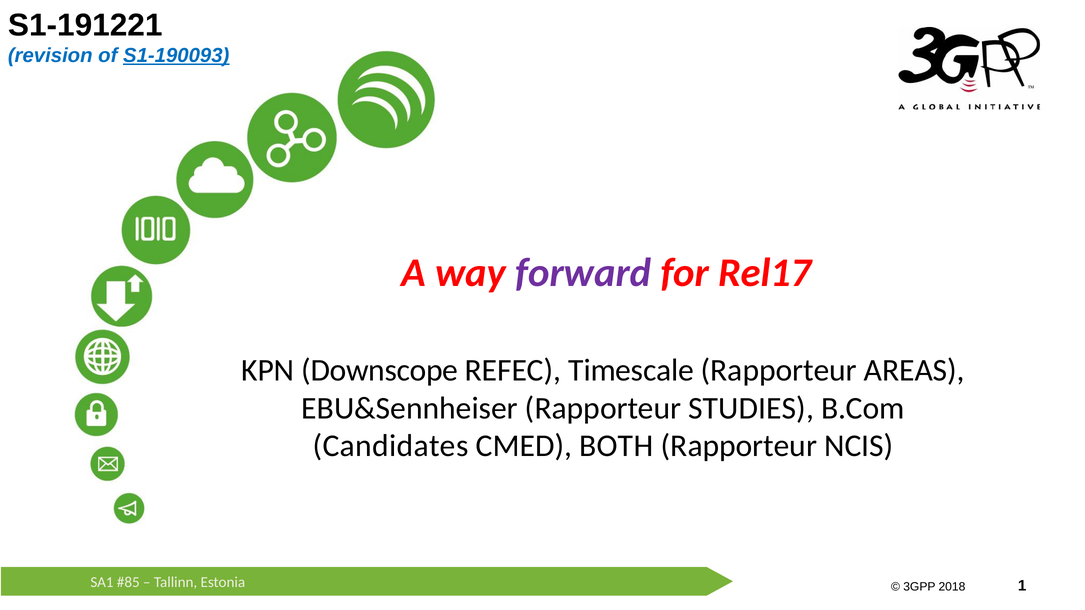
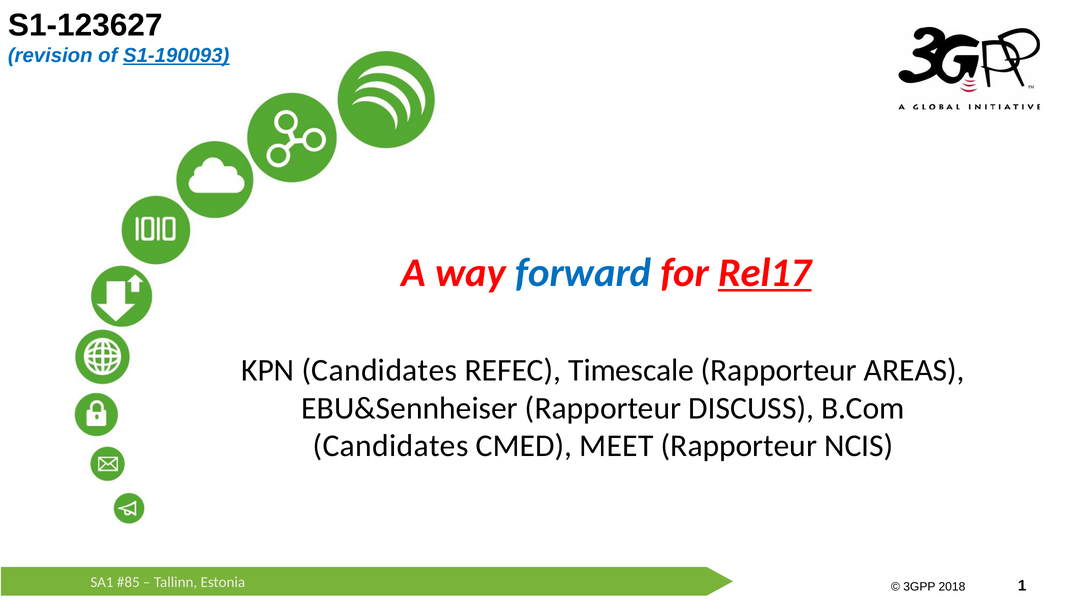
S1-191221: S1-191221 -> S1-123627 (85, 25)
forward colour: purple -> blue (583, 273)
Rel17 underline: none -> present (765, 273)
KPN Downscope: Downscope -> Candidates (379, 370)
STUDIES: STUDIES -> DISCUSS (751, 408)
BOTH: BOTH -> MEET (616, 446)
